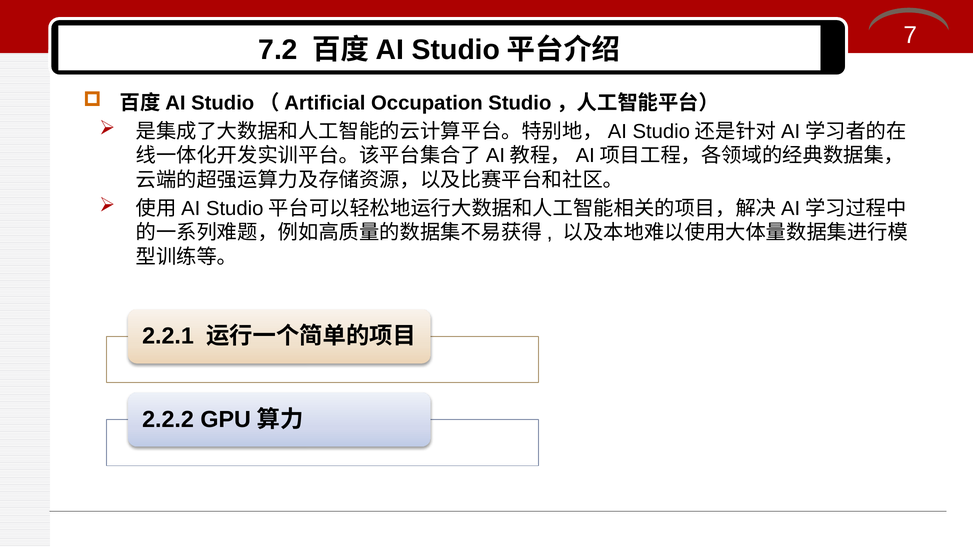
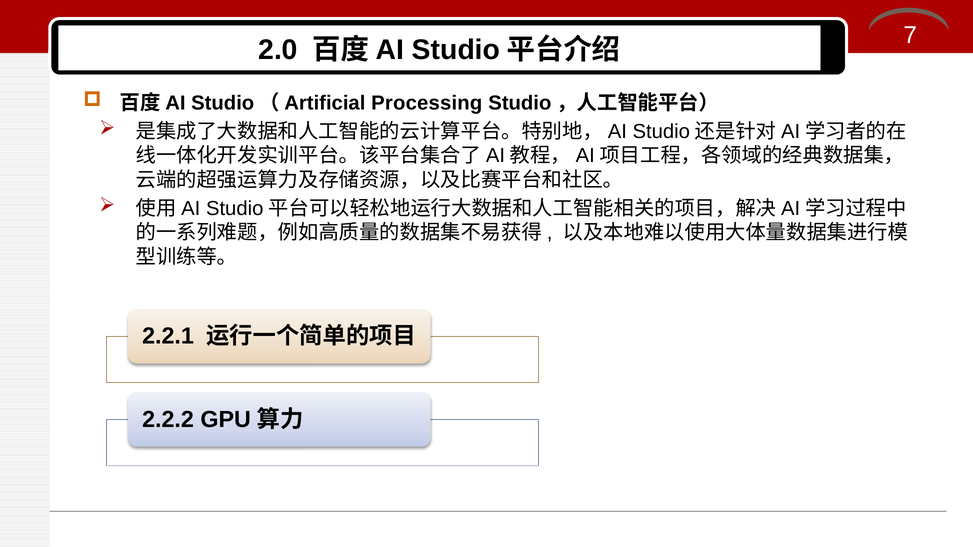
7.2: 7.2 -> 2.0 (278, 50)
Occupation: Occupation -> Processing (427, 103)
